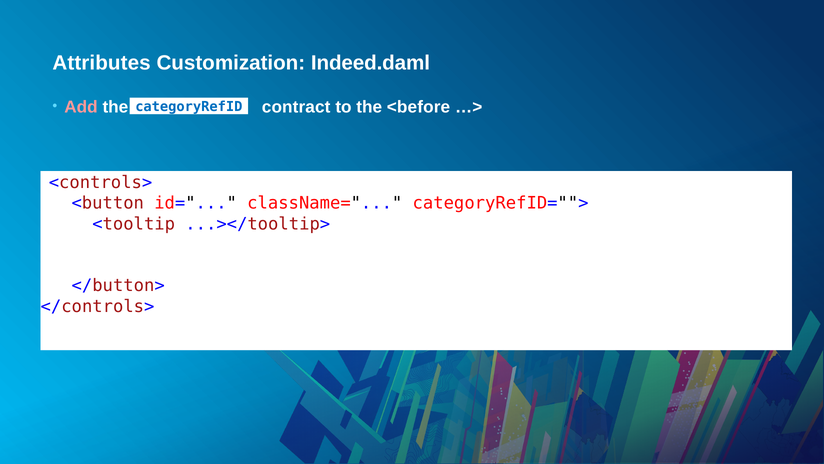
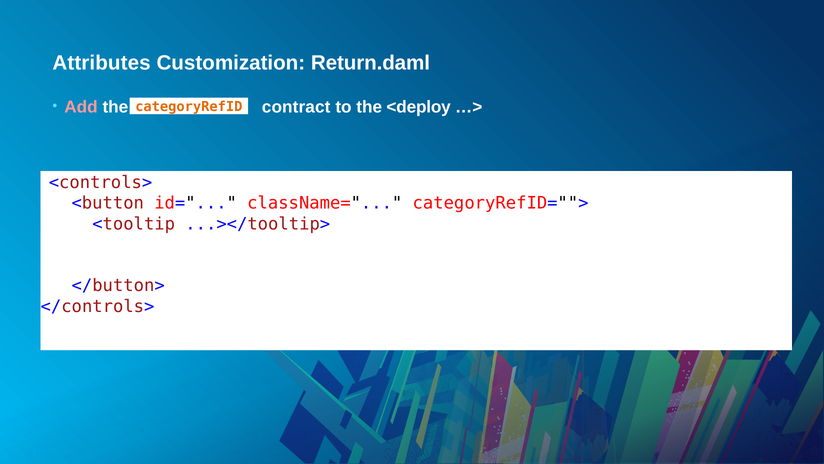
Indeed.daml: Indeed.daml -> Return.daml (370, 63)
<before: <before -> <deploy (419, 107)
categoryRefID colour: blue -> orange (189, 107)
